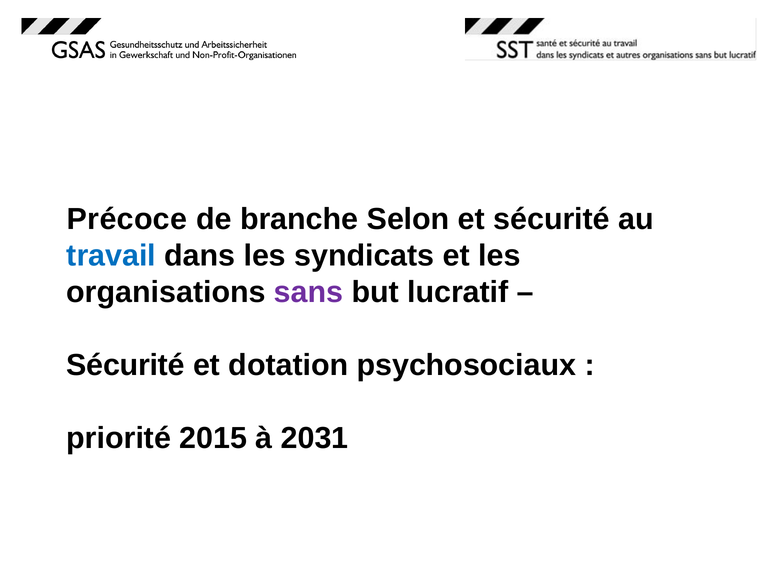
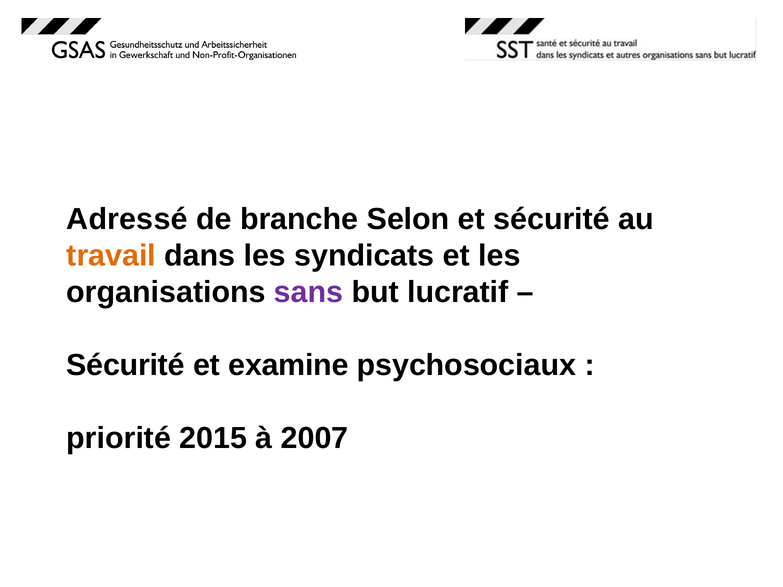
Précoce: Précoce -> Adressé (127, 219)
travail colour: blue -> orange (111, 256)
dotation: dotation -> examine (288, 365)
2031: 2031 -> 2007 (315, 439)
